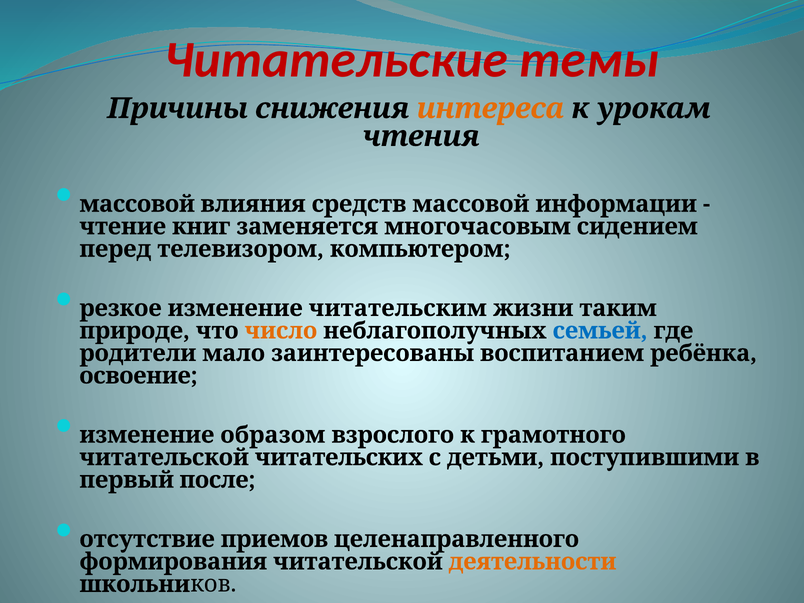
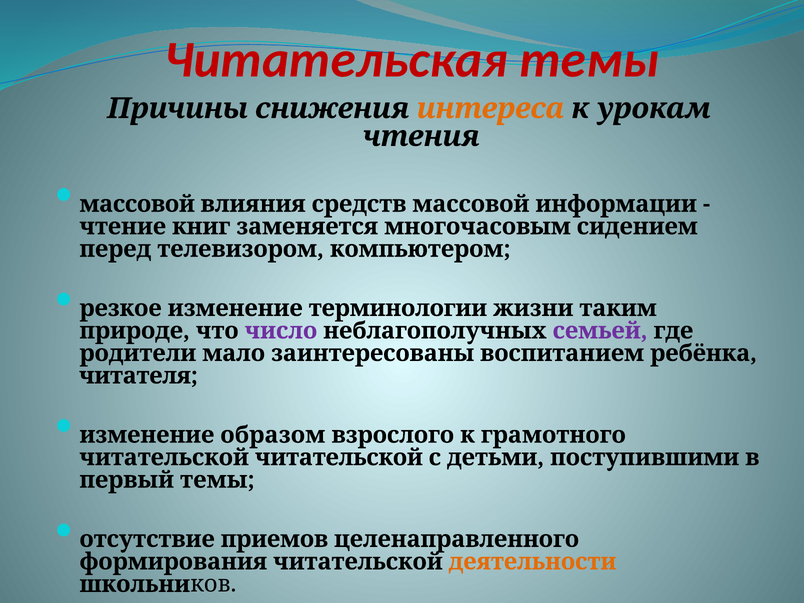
Читательские: Читательские -> Читательская (336, 60)
читательским: читательским -> терминологии (398, 308)
число colour: orange -> purple (281, 331)
семьей colour: blue -> purple (600, 331)
освоение: освоение -> читателя (138, 376)
читательской читательских: читательских -> читательской (339, 457)
первый после: после -> темы (217, 480)
